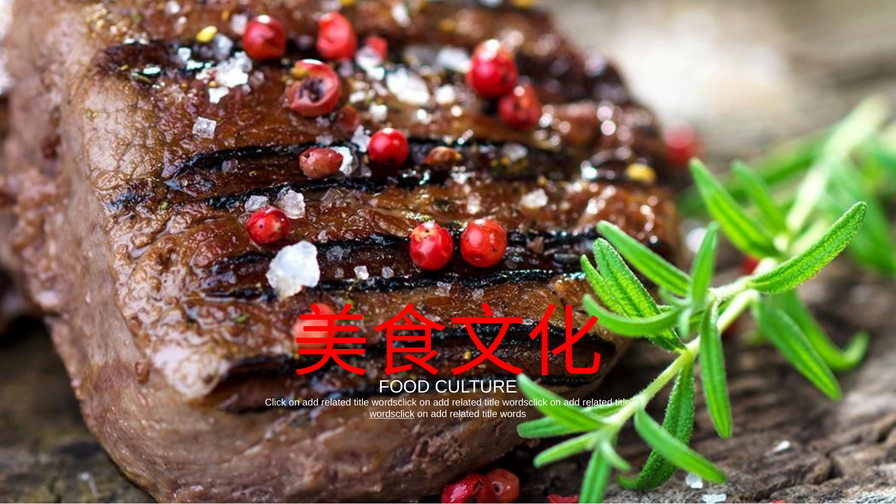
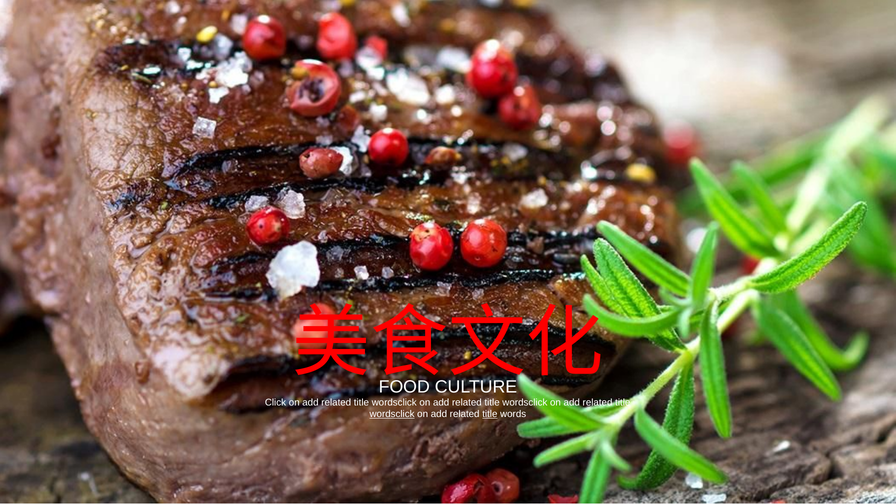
title underline: none -> present (490, 414)
